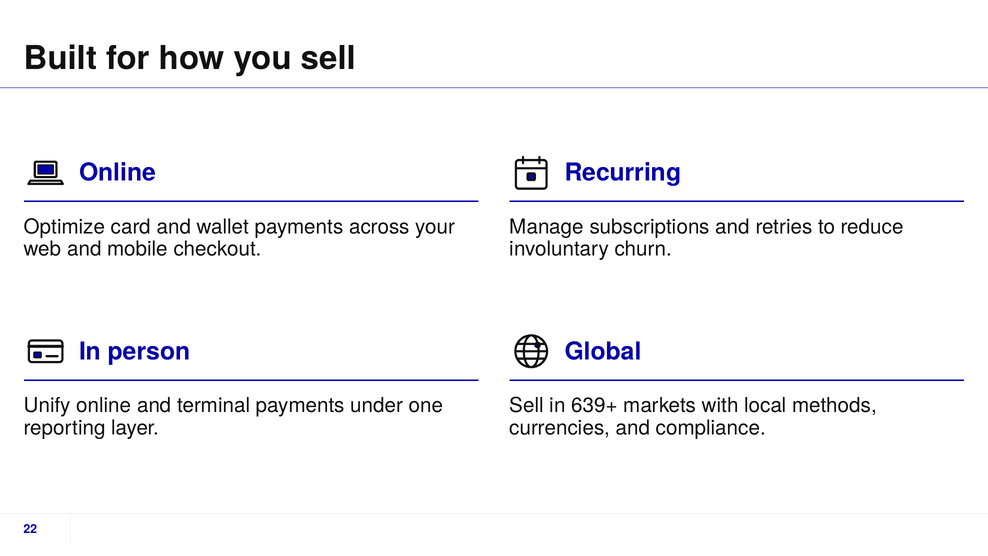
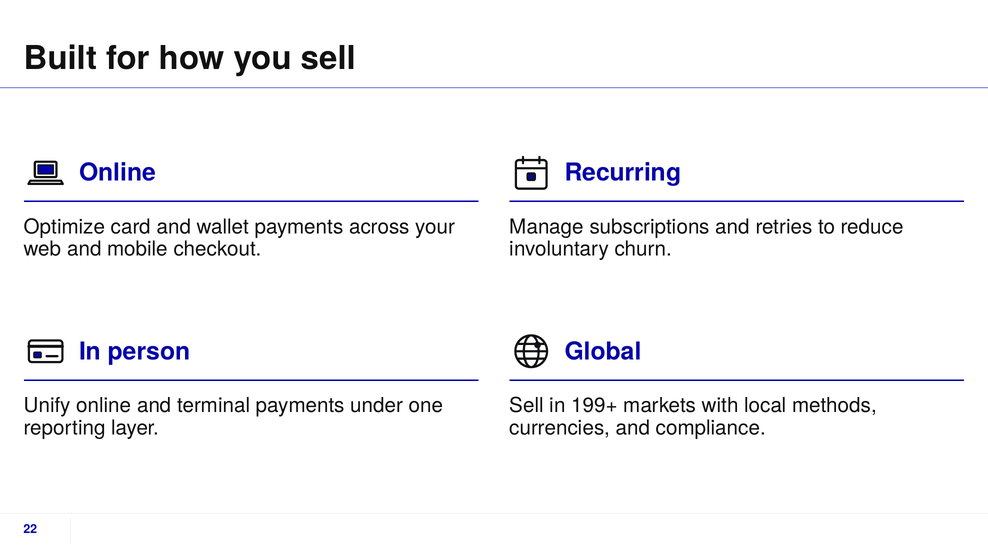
639+: 639+ -> 199+ (594, 405)
